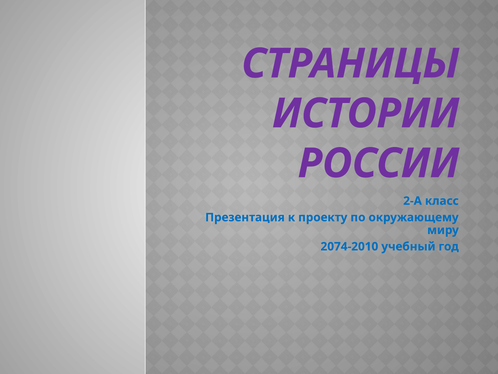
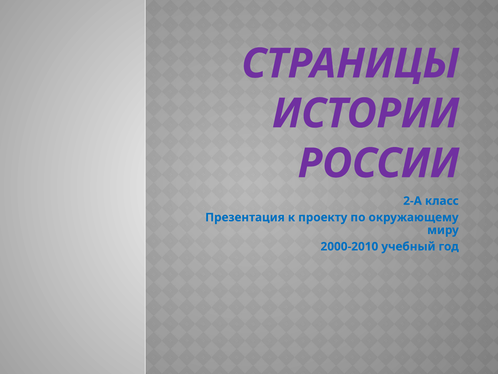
2074-2010: 2074-2010 -> 2000-2010 (349, 246)
